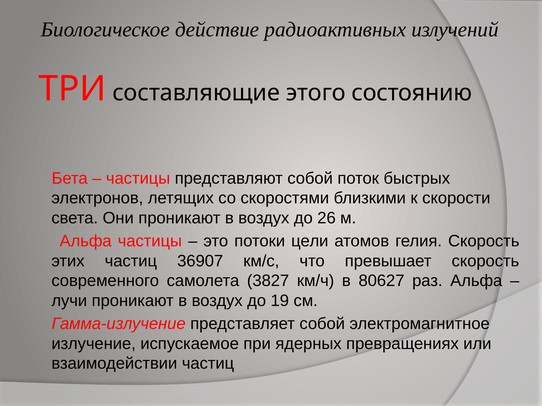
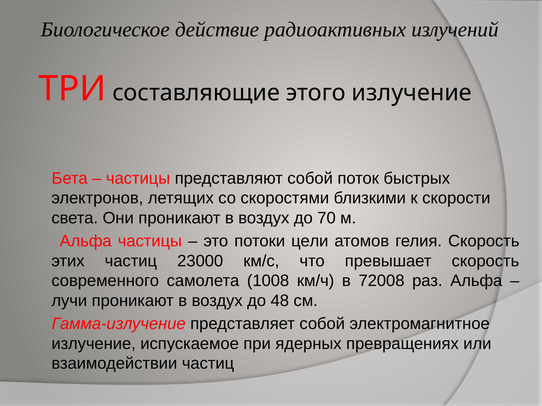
этого состоянию: состоянию -> излучение (412, 93)
26: 26 -> 70 (327, 218)
36907: 36907 -> 23000 (200, 261)
3827: 3827 -> 1008 (268, 281)
80627: 80627 -> 72008 (381, 281)
19: 19 -> 48 (280, 301)
